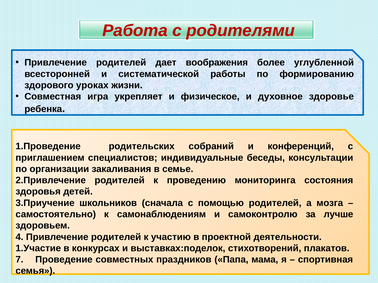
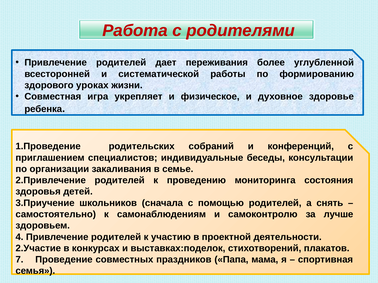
воображения: воображения -> переживания (217, 63)
мозга: мозга -> снять (330, 203)
1.Участие: 1.Участие -> 2.Участие (38, 249)
